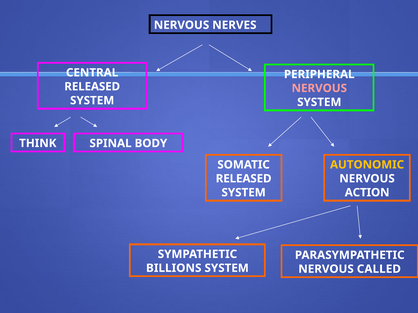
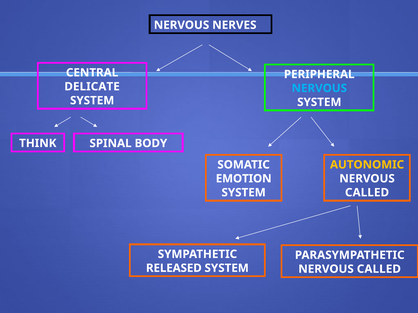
RELEASED: RELEASED -> DELICATE (92, 87)
NERVOUS colour: pink -> light blue (319, 88)
RELEASED: RELEASED -> EMOTION (244, 179)
ACTION: ACTION -> CALLED (367, 193)
BILLIONS: BILLIONS -> RELEASED (174, 268)
